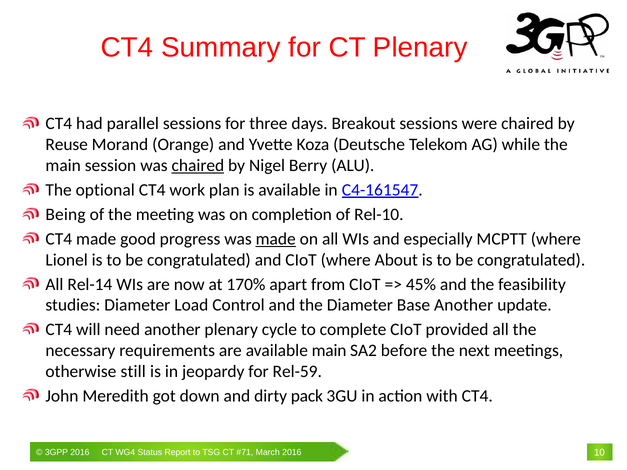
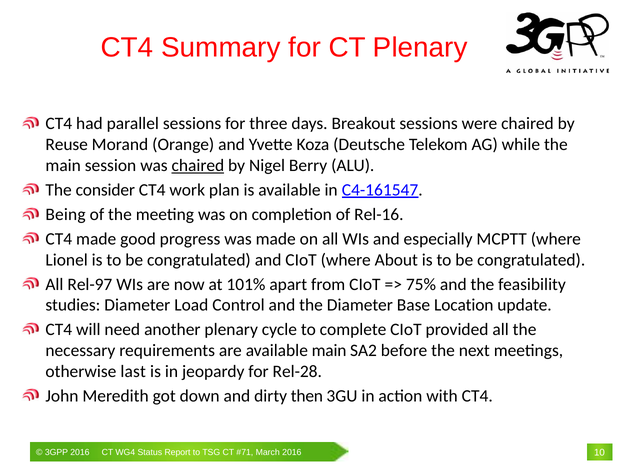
optional: optional -> consider (105, 190)
Rel-10: Rel-10 -> Rel-16 (379, 215)
made underline: present -> none (276, 239)
Rel-14: Rel-14 -> Rel-97 (90, 284)
170%: 170% -> 101% (246, 284)
45%: 45% -> 75% (421, 284)
Base Another: Another -> Location (464, 305)
still: still -> last (133, 372)
Rel-59: Rel-59 -> Rel-28 (297, 372)
pack: pack -> then (307, 396)
